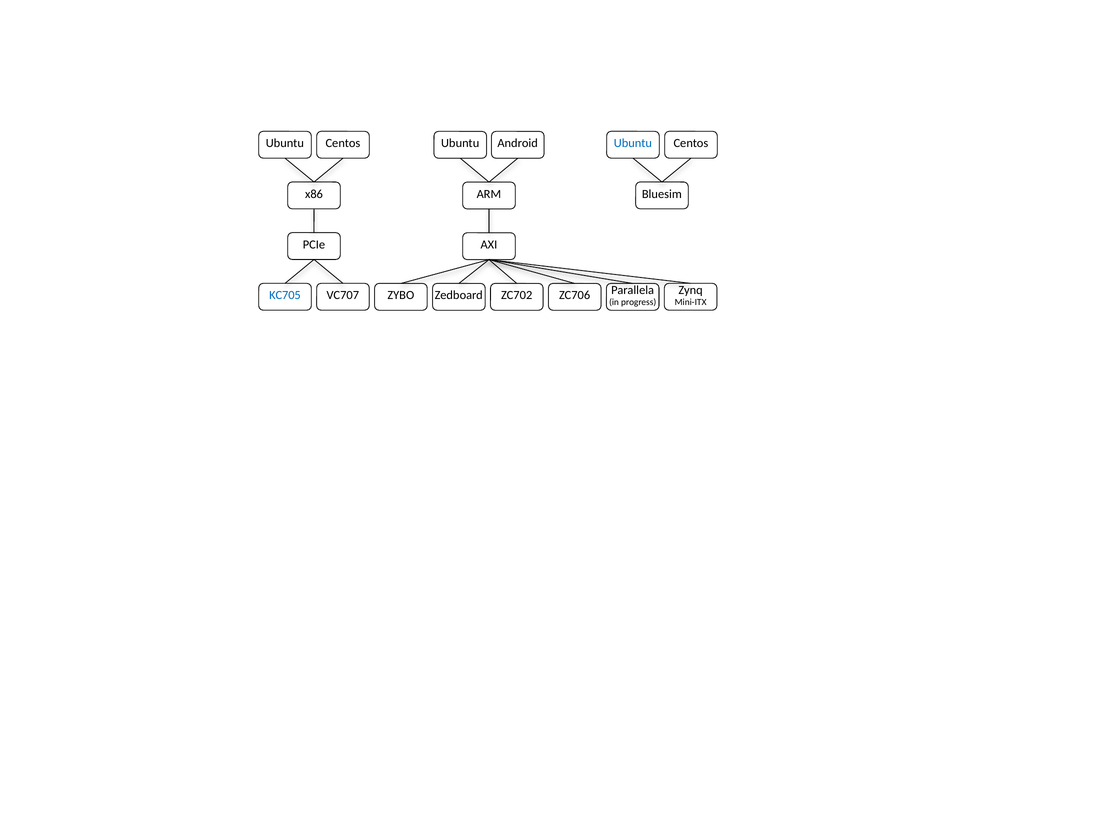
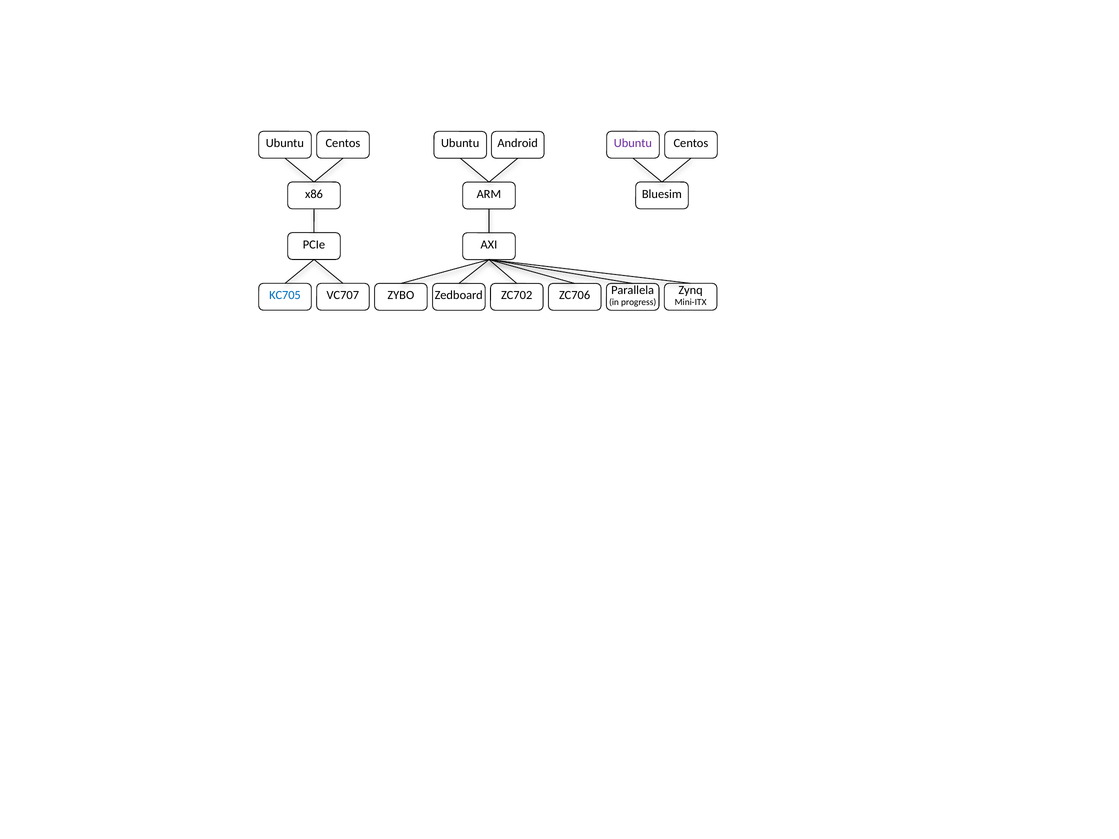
Ubuntu colour: blue -> purple (633, 143)
